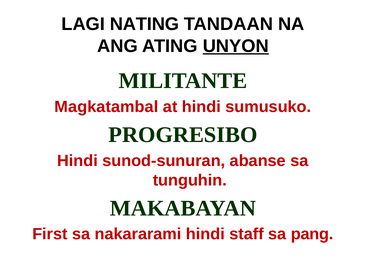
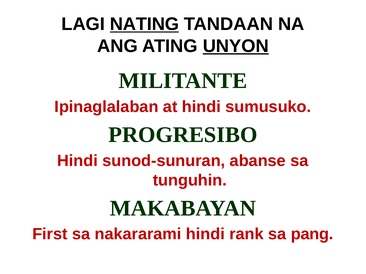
NATING underline: none -> present (145, 24)
Magkatambal: Magkatambal -> Ipinaglalaban (106, 107)
staff: staff -> rank (247, 235)
